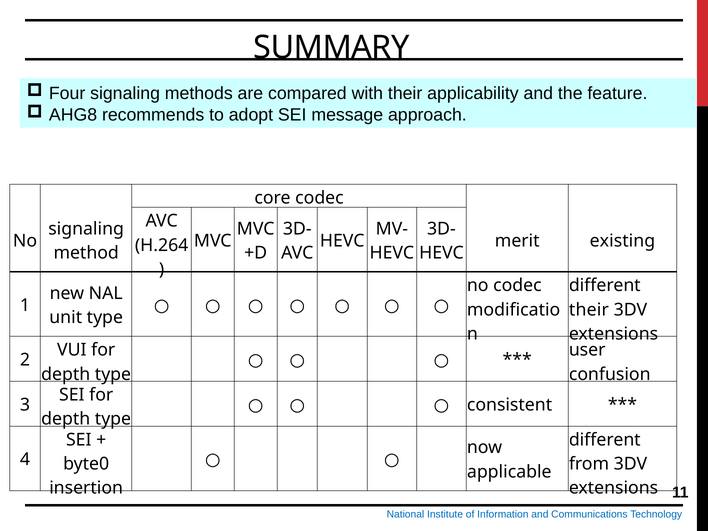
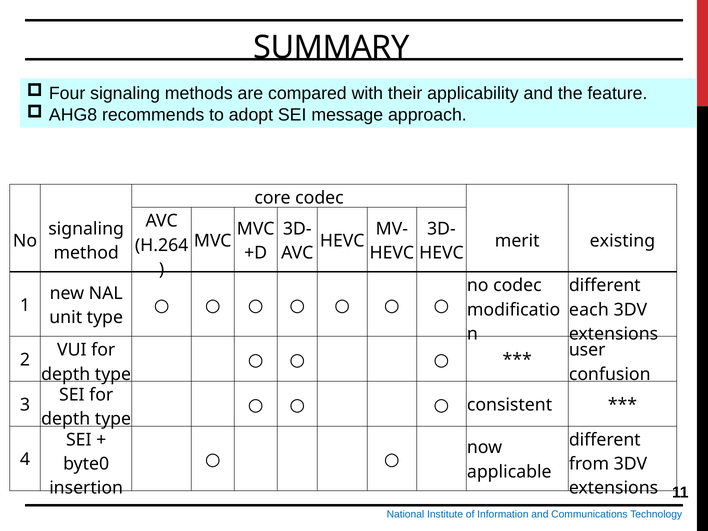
their: their -> each (589, 310)
